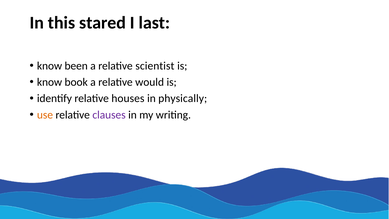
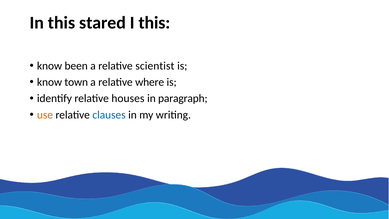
I last: last -> this (154, 23)
book: book -> town (76, 82)
would: would -> where (150, 82)
physically: physically -> paragraph (183, 98)
clauses colour: purple -> blue (109, 115)
